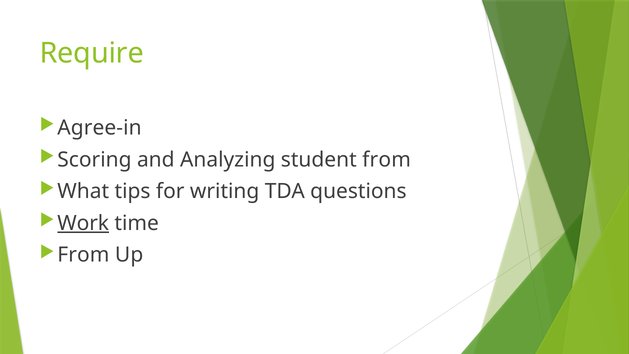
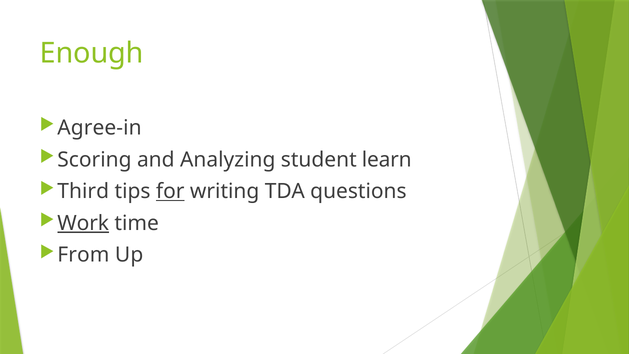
Require: Require -> Enough (92, 53)
student from: from -> learn (387, 160)
What: What -> Third (83, 191)
for underline: none -> present (170, 191)
